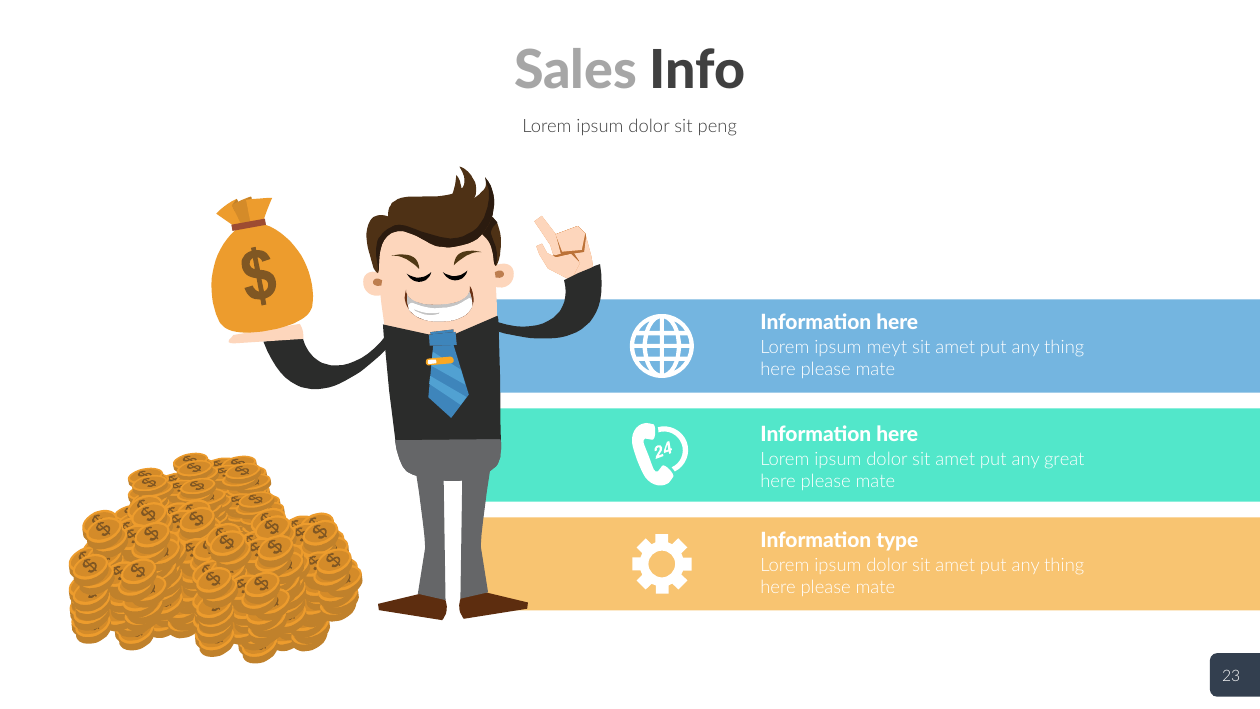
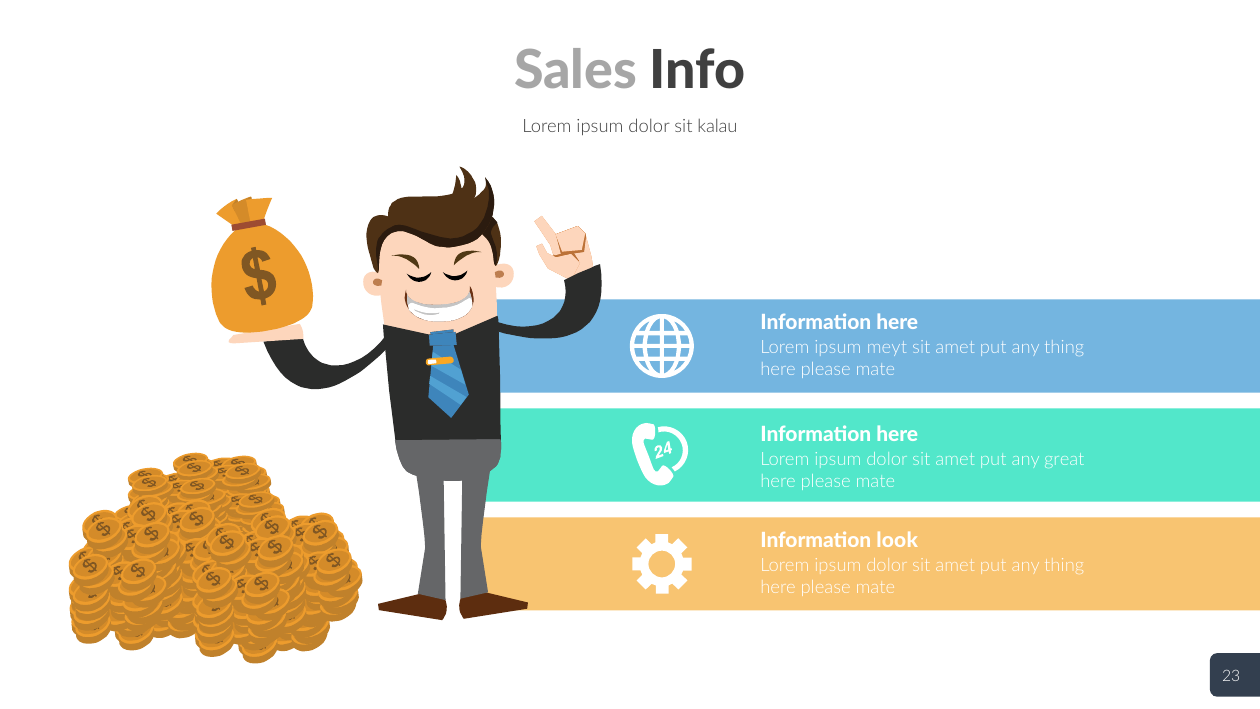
peng: peng -> kalau (717, 126)
type: type -> look (897, 540)
